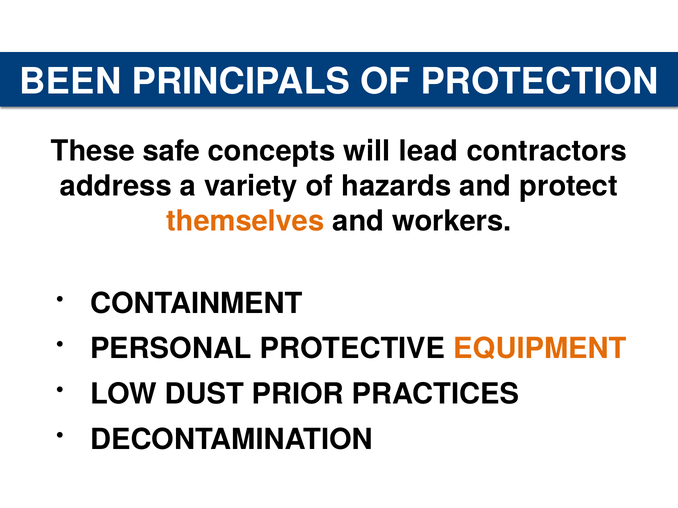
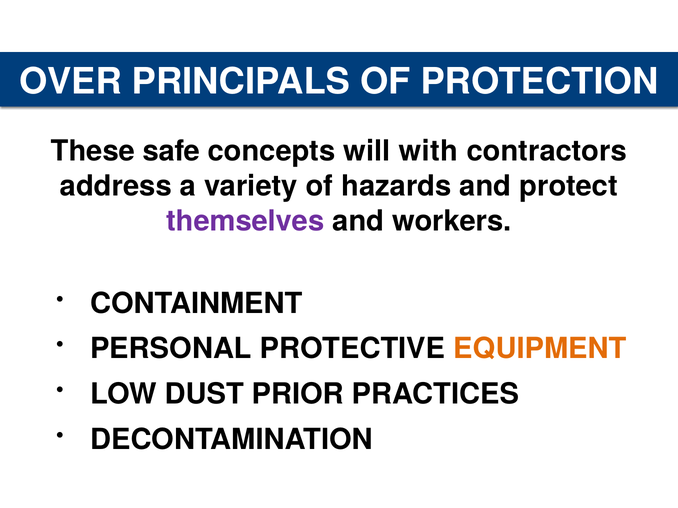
BEEN: BEEN -> OVER (71, 82)
lead: lead -> with (428, 151)
themselves colour: orange -> purple (245, 221)
